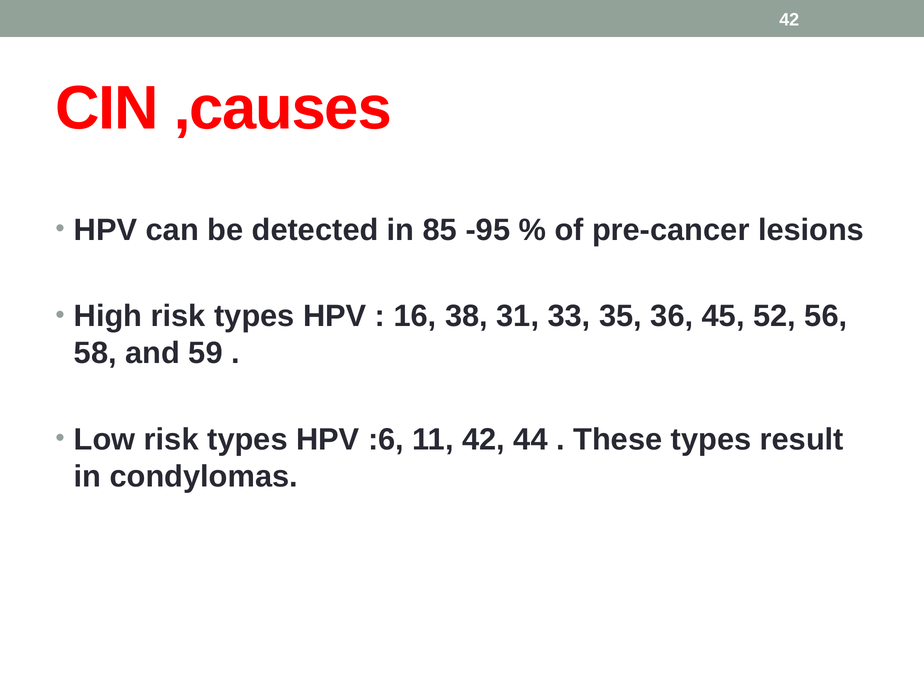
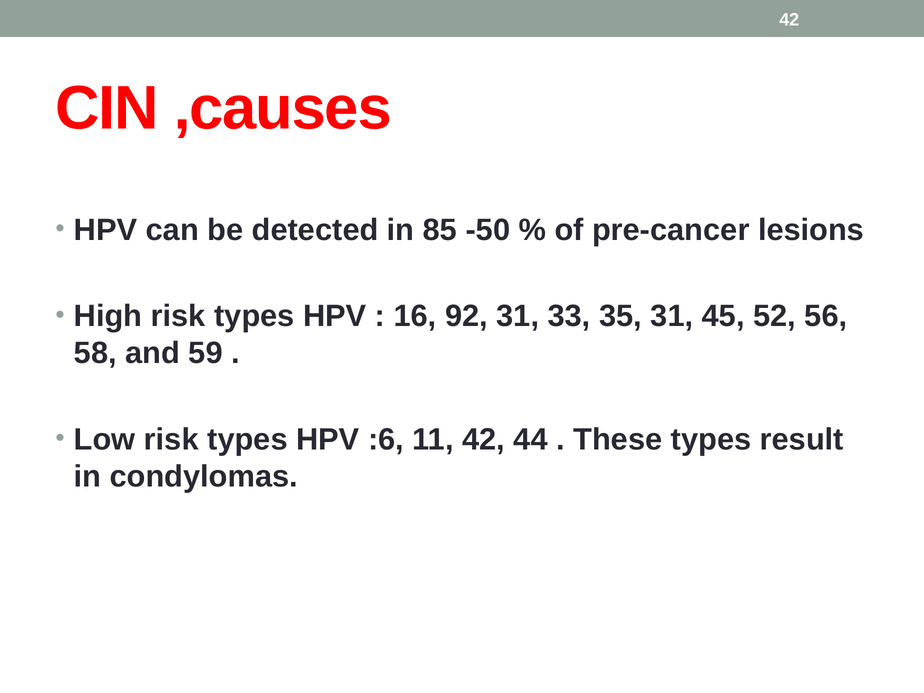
-95: -95 -> -50 (488, 230)
38: 38 -> 92 (466, 316)
35 36: 36 -> 31 (672, 316)
